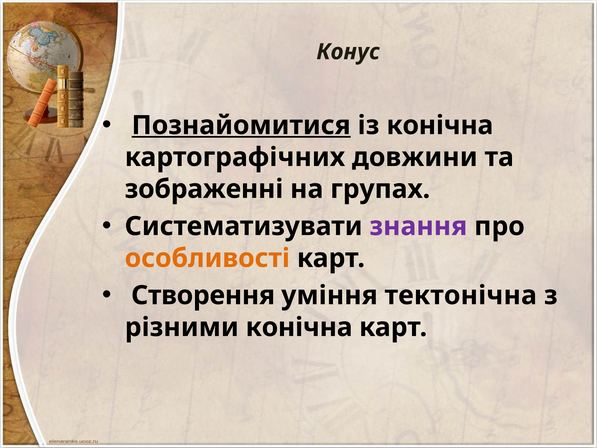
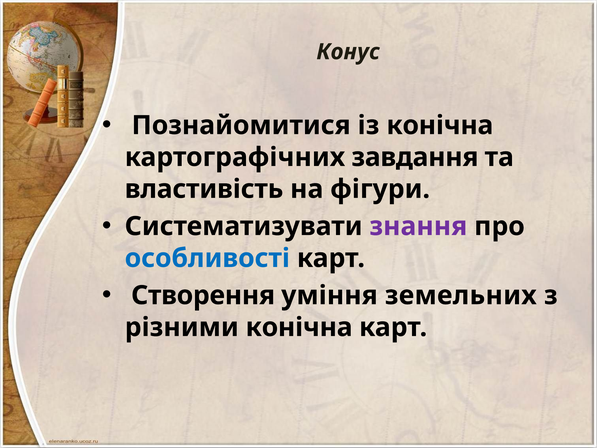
Познайомитися underline: present -> none (241, 125)
довжини: довжини -> завдання (415, 157)
зображенні: зображенні -> властивість (204, 189)
групах: групах -> фігури (380, 189)
особливості colour: orange -> blue (207, 258)
тектонічна: тектонічна -> земельних (461, 295)
